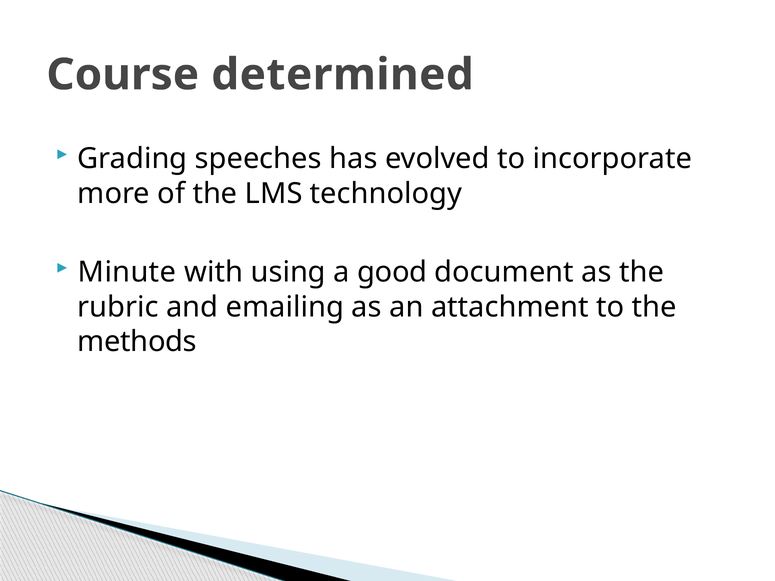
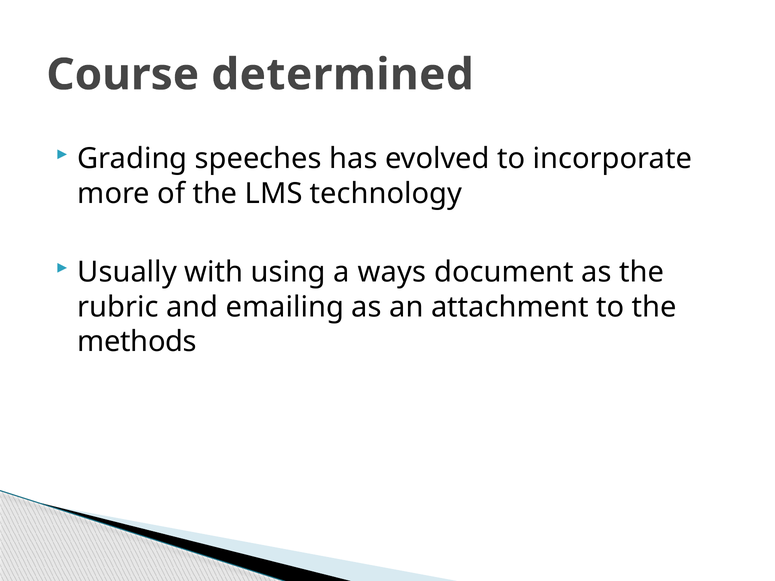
Minute: Minute -> Usually (127, 272)
good: good -> ways (392, 272)
